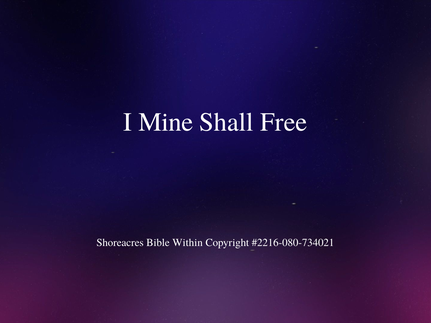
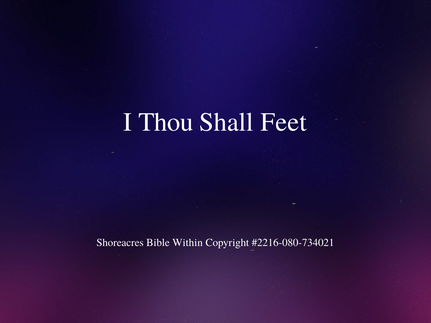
Mine: Mine -> Thou (166, 122)
Free: Free -> Feet (284, 122)
